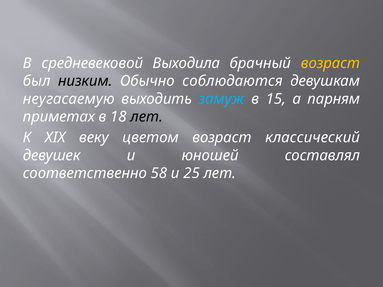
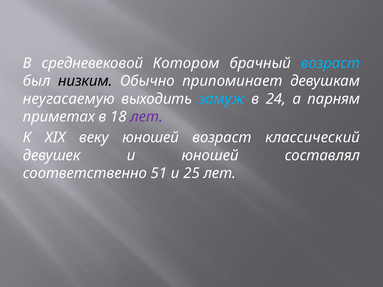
Выходила: Выходила -> Котором (186, 63)
возраст colour: yellow -> light blue (330, 63)
соблюдаются: соблюдаются -> припоминает (233, 81)
15: 15 -> 24 (276, 99)
лет colour: black -> purple (147, 117)
веку цветом: цветом -> юношей (151, 138)
58: 58 -> 51 (159, 173)
